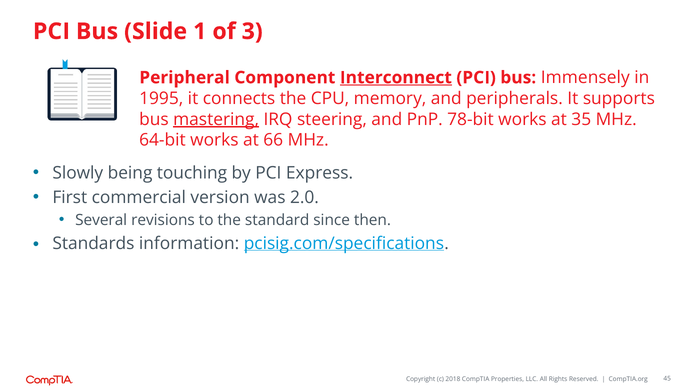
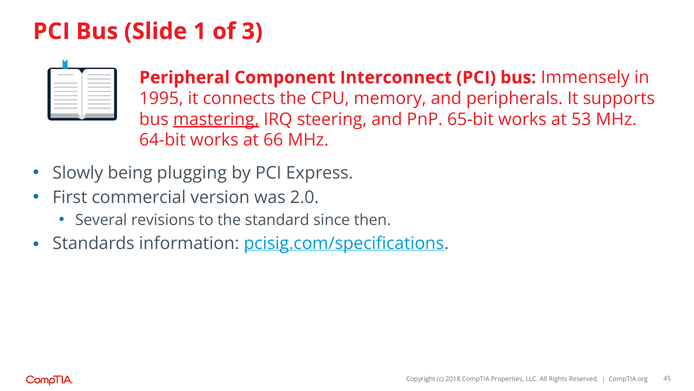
Interconnect underline: present -> none (396, 77)
78-bit: 78-bit -> 65-bit (470, 119)
35: 35 -> 53 (581, 119)
touching: touching -> plugging (192, 173)
